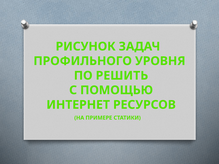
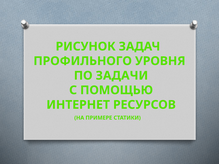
РЕШИТЬ: РЕШИТЬ -> ЗАДАЧИ (122, 76)
